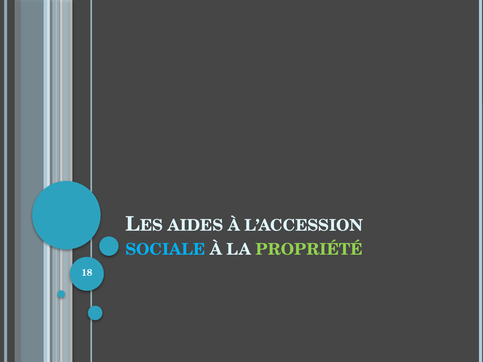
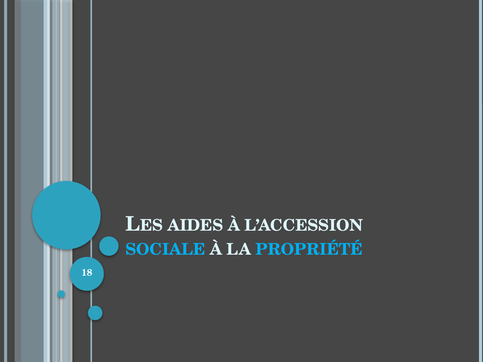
PROPRIÉTÉ colour: light green -> light blue (309, 250)
